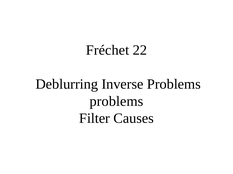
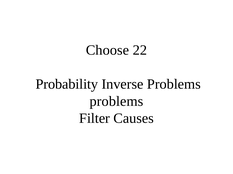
Fréchet: Fréchet -> Choose (107, 50)
Deblurring: Deblurring -> Probability (67, 84)
